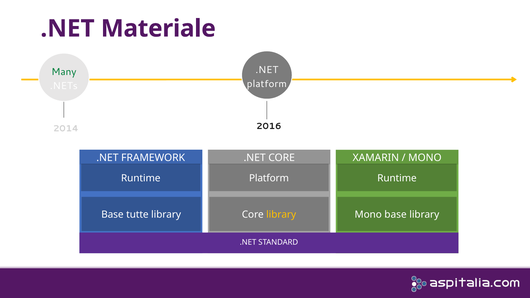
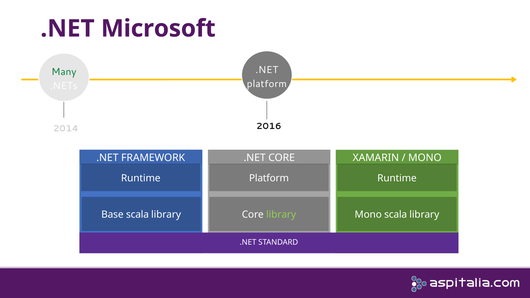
Materiale: Materiale -> Microsoft (158, 29)
Base tutte: tutte -> scala (137, 215)
library colour: yellow -> light green (281, 215)
base: base -> scala (396, 215)
